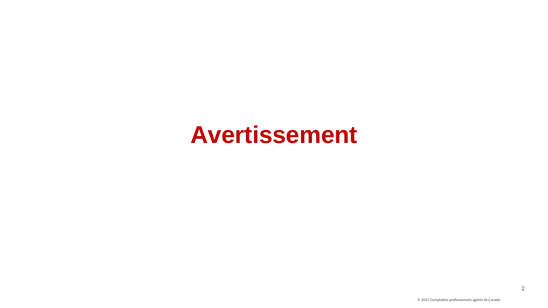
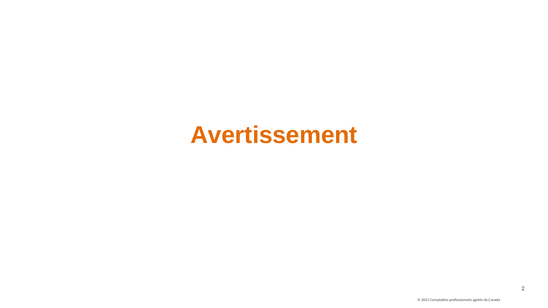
Avertissement colour: red -> orange (274, 135)
